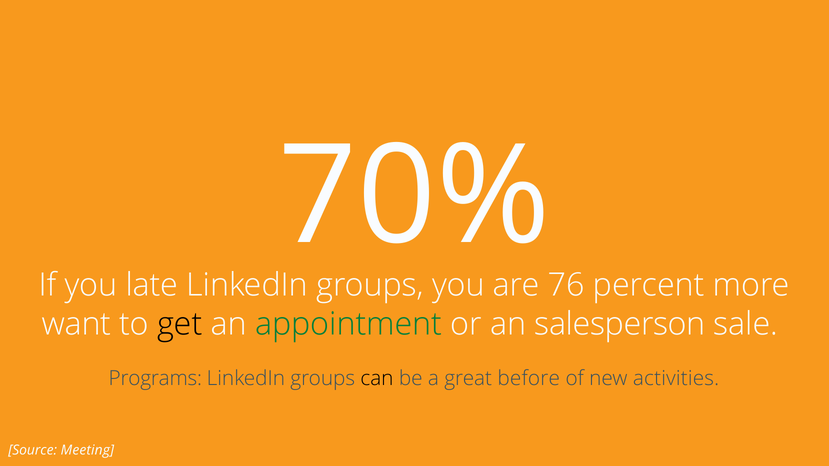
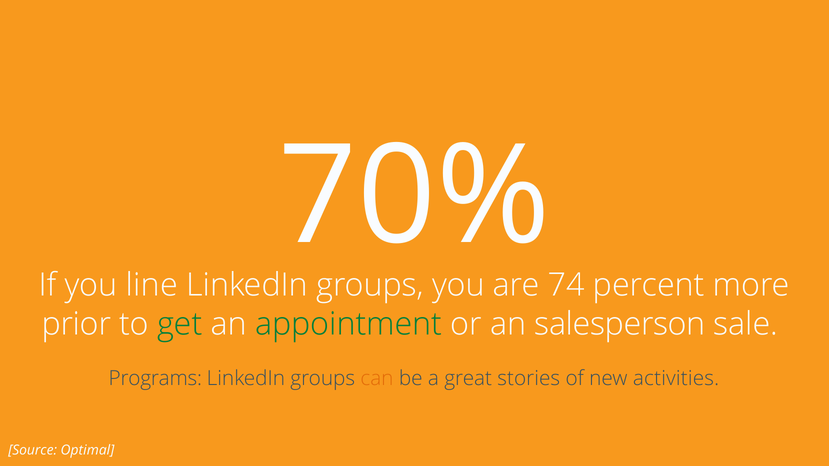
late: late -> line (152, 285)
76: 76 -> 74 (566, 285)
want: want -> prior (76, 324)
get colour: black -> green (180, 324)
can colour: black -> orange (377, 379)
before: before -> stories (529, 379)
Meeting: Meeting -> Optimal (87, 451)
